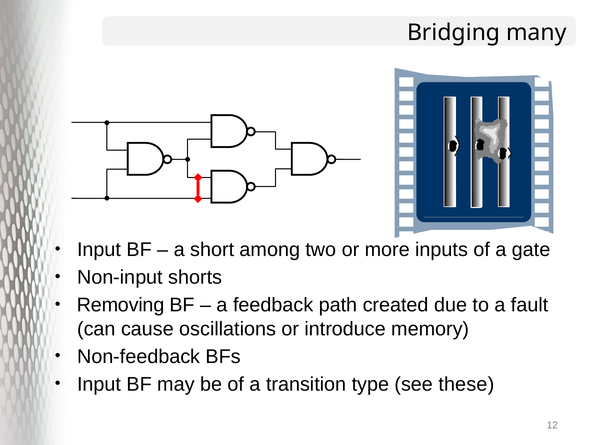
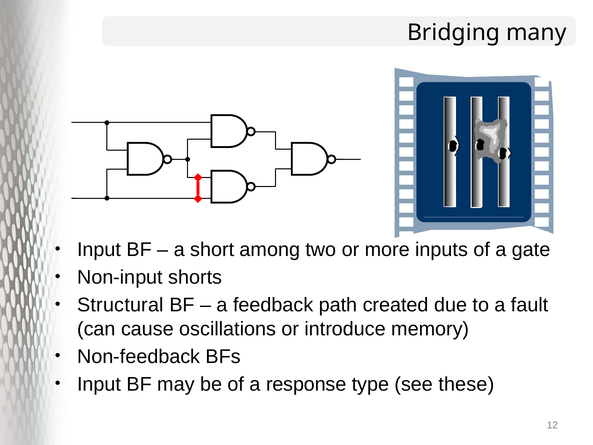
Removing: Removing -> Structural (120, 305)
transition: transition -> response (306, 384)
